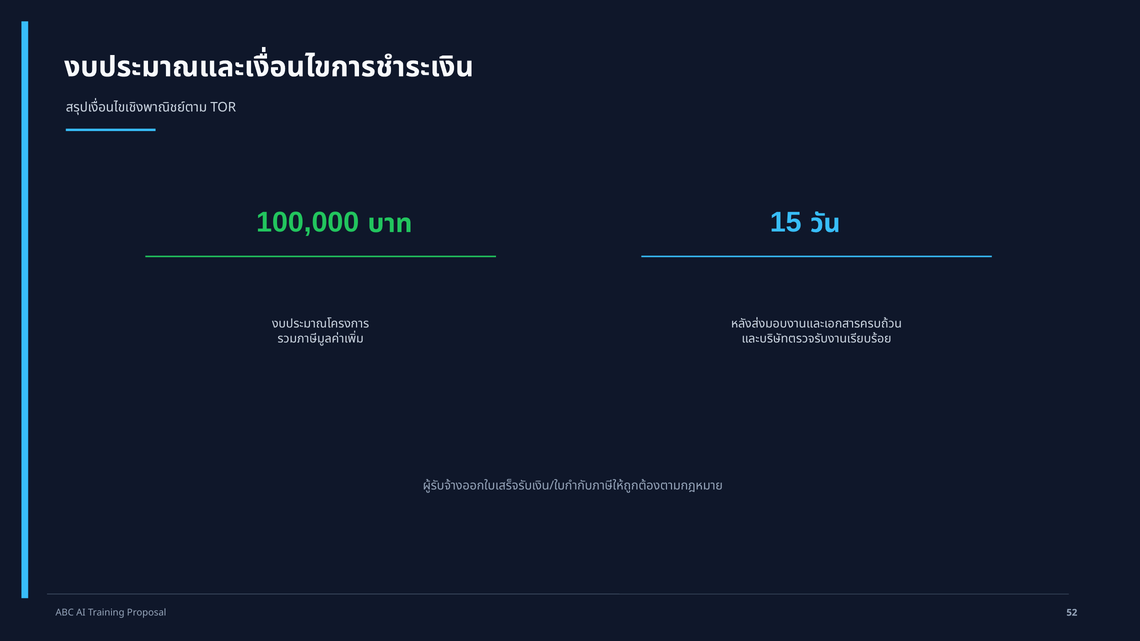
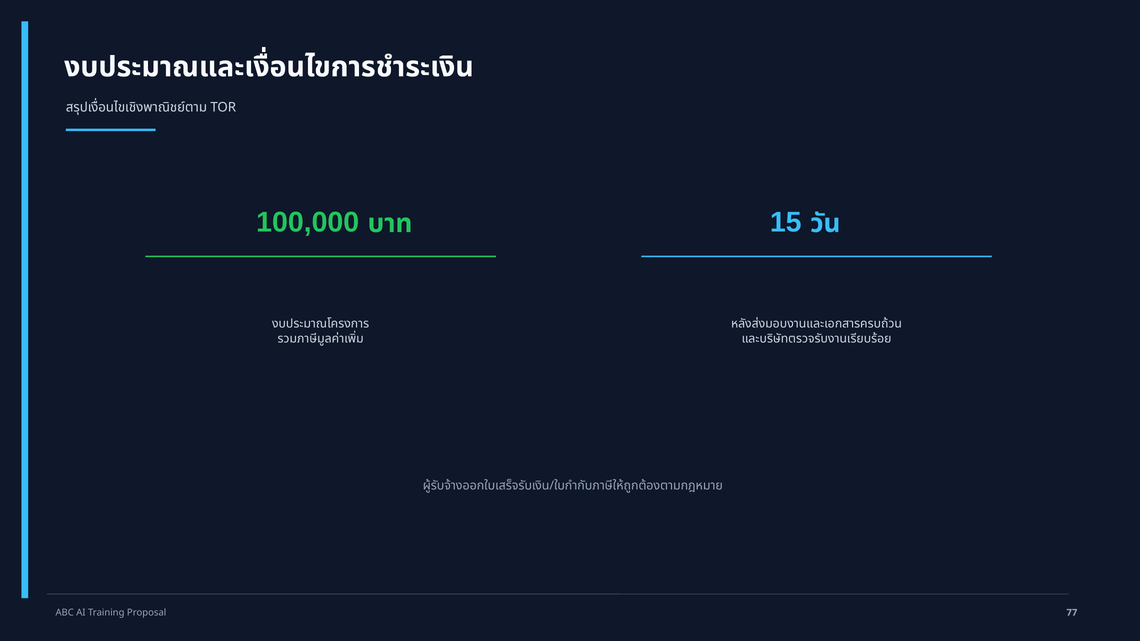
52: 52 -> 77 (1072, 613)
